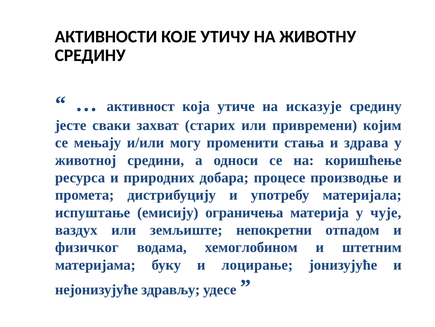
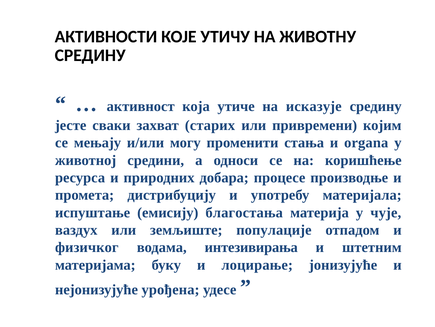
здрава: здрава -> organa (366, 142)
ограничења: ограничења -> благостања (244, 212)
непокретни: непокретни -> популације (274, 229)
хемоглобином: хемоглобином -> интезивирања (251, 247)
здрављу: здрављу -> урођена (170, 289)
